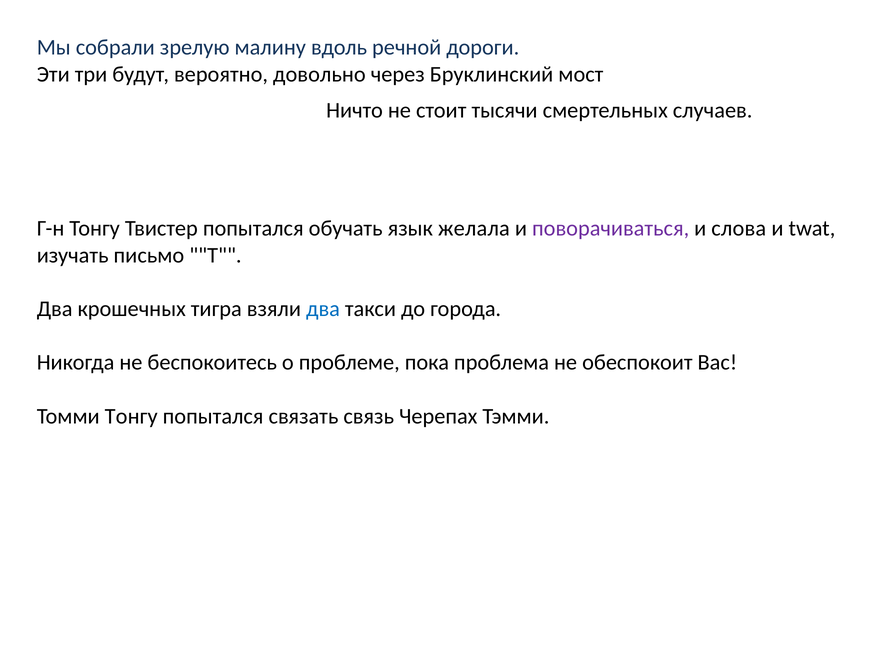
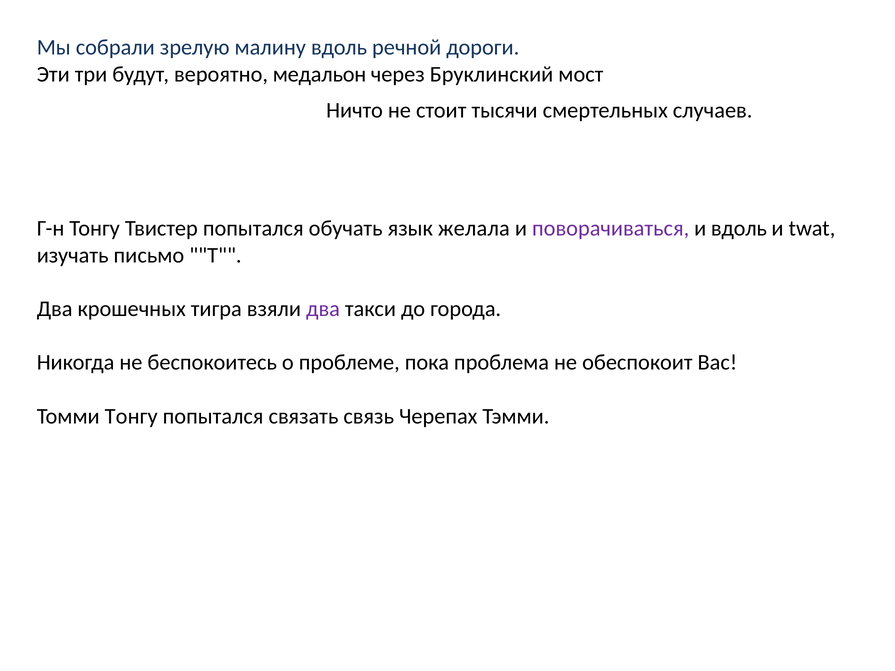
довольно: довольно -> медальон (320, 74)
и слова: слова -> вдоль (739, 228)
два colour: blue -> purple (323, 309)
